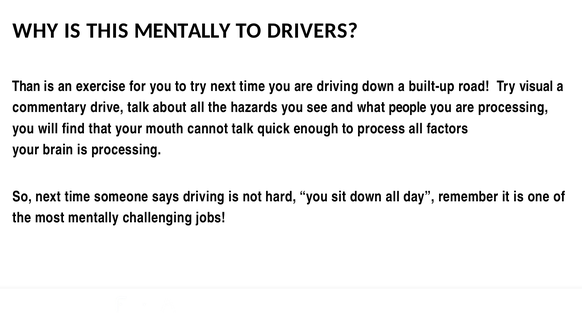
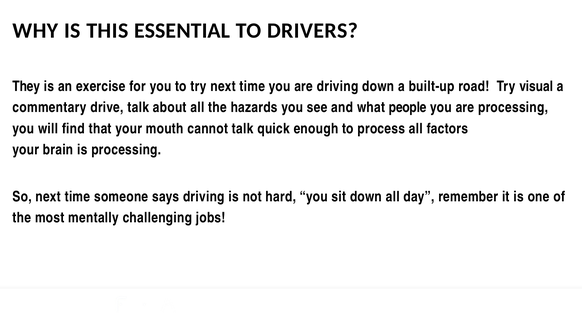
THIS MENTALLY: MENTALLY -> ESSENTIAL (182, 31)
Than: Than -> They (26, 86)
